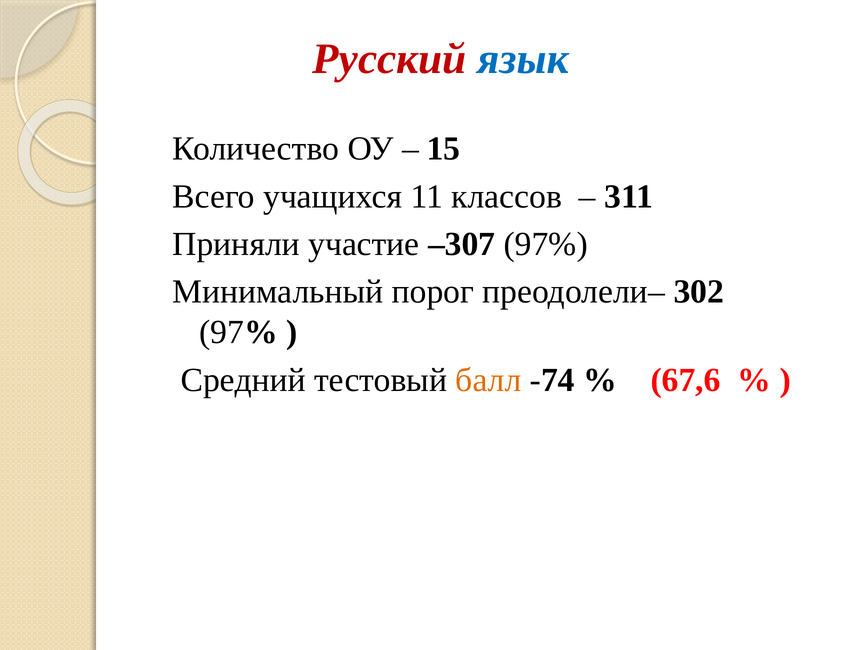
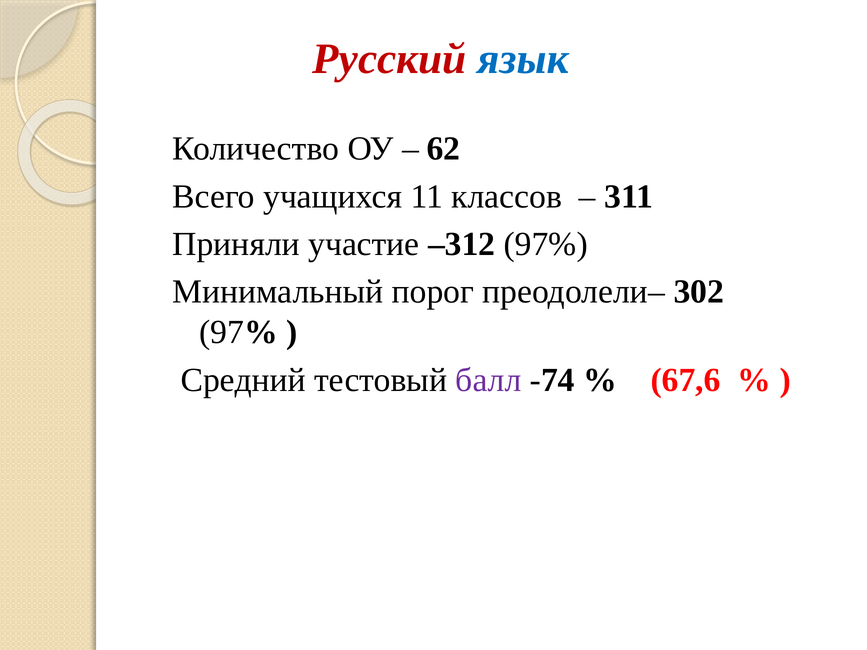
15: 15 -> 62 (444, 149)
–307: –307 -> –312 (462, 244)
балл colour: orange -> purple (488, 380)
